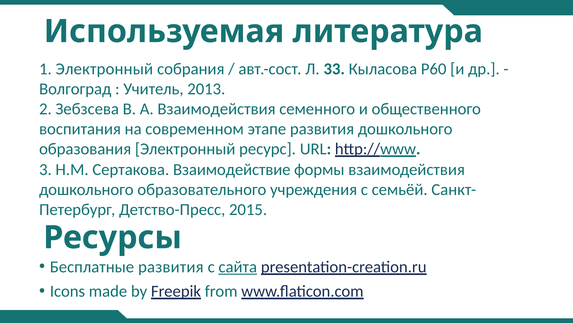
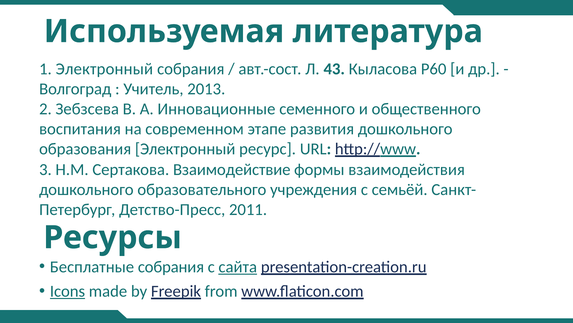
33: 33 -> 43 (334, 69)
А Взаимодействия: Взаимодействия -> Инновационные (216, 109)
2015: 2015 -> 2011 (248, 209)
Бесплатные развития: развития -> собрания (171, 266)
Icons underline: none -> present (67, 291)
